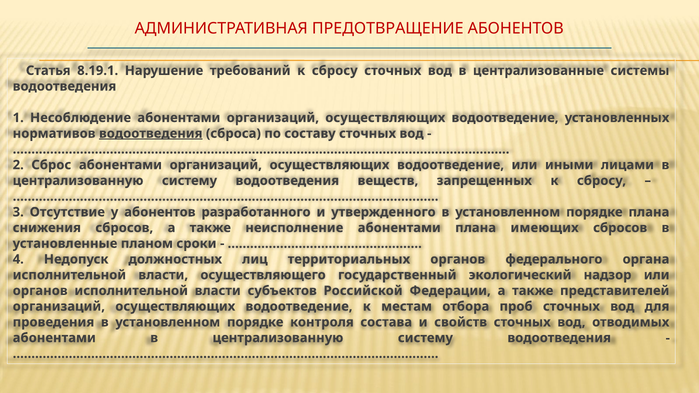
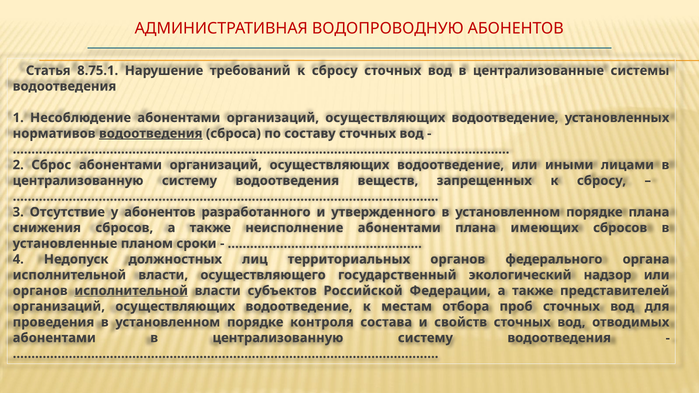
ПРЕДОТВРАЩЕНИЕ: ПРЕДОТВРАЩЕНИЕ -> ВОДОПРОВОДНУЮ (388, 29)
8.19.1: 8.19.1 -> 8.75.1 (98, 71)
исполнительной underline: none -> present (131, 291)
